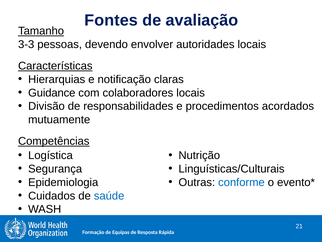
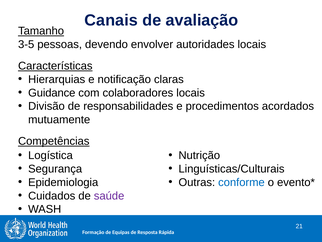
Fontes: Fontes -> Canais (111, 20)
3-3: 3-3 -> 3-5 (26, 44)
saúde colour: blue -> purple (109, 195)
